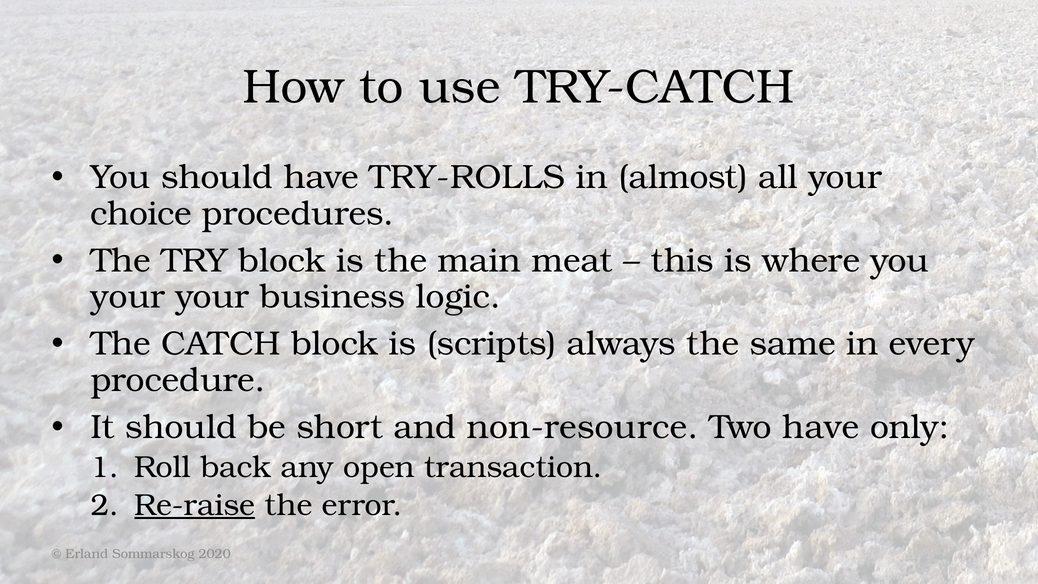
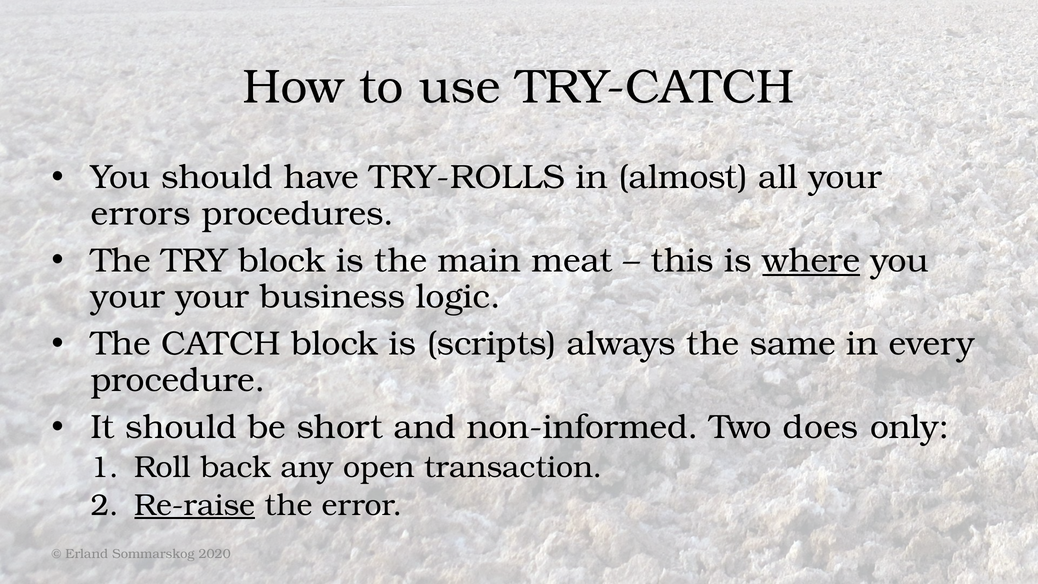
choice: choice -> errors (141, 213)
where underline: none -> present (811, 260)
non-resource: non-resource -> non-informed (583, 427)
Two have: have -> does (821, 427)
